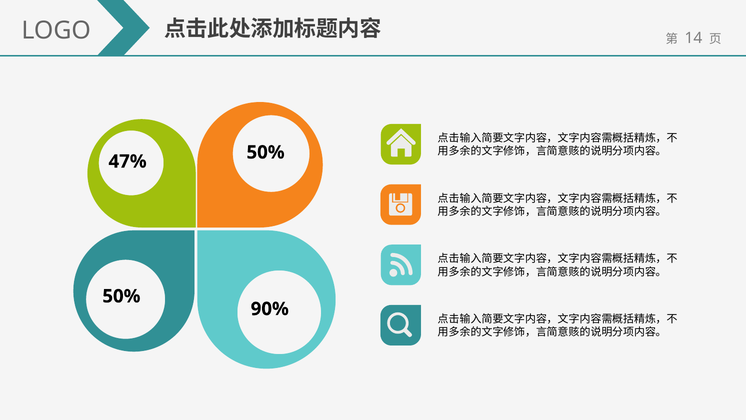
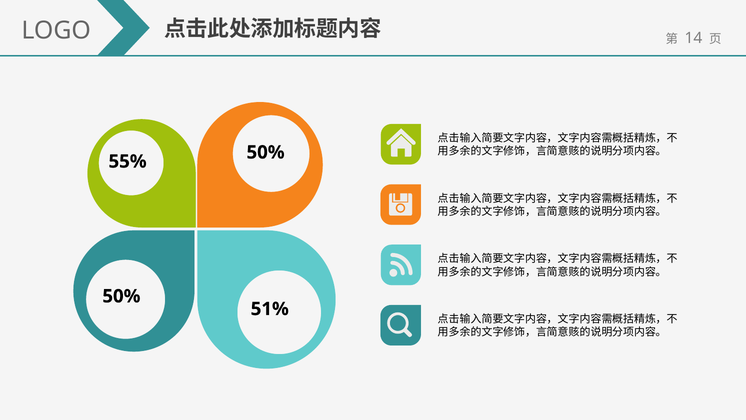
47%: 47% -> 55% (128, 161)
90%: 90% -> 51% (270, 309)
